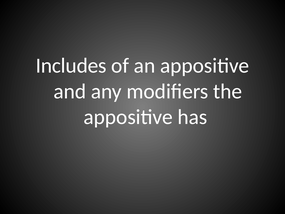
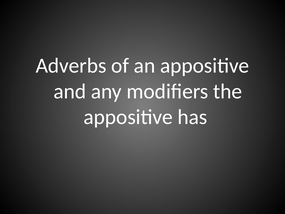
Includes: Includes -> Adverbs (71, 66)
